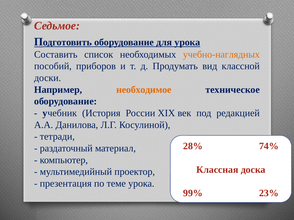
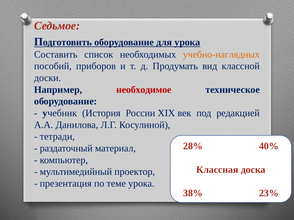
необходимое colour: orange -> red (144, 90)
74%: 74% -> 40% (269, 146)
99%: 99% -> 38% (193, 193)
